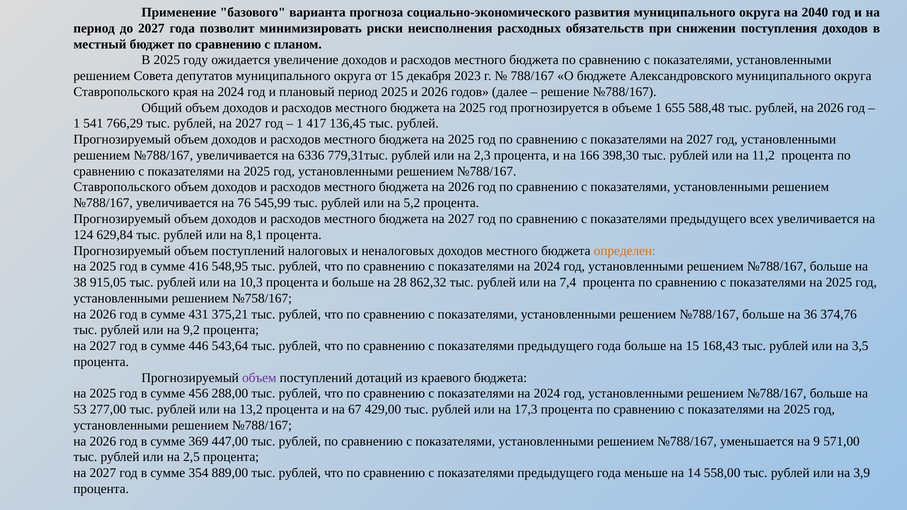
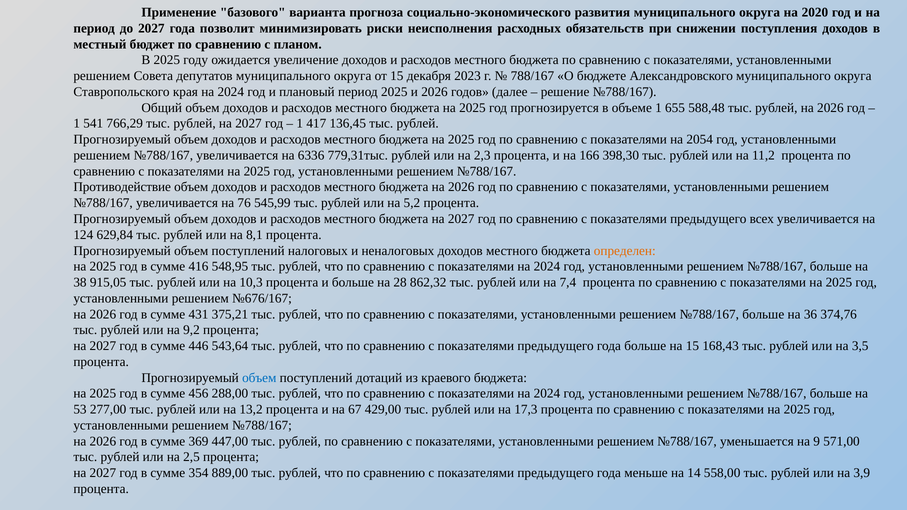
2040: 2040 -> 2020 (815, 13)
показателями на 2027: 2027 -> 2054 (700, 140)
Ставропольского: Ставропольского -> Противодействие (122, 187)
№758/167: №758/167 -> №676/167 (262, 298)
объем colour: purple -> blue (259, 378)
